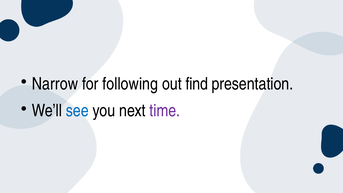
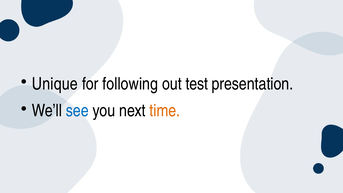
Narrow: Narrow -> Unique (55, 84)
find: find -> test (197, 84)
time colour: purple -> orange (165, 111)
